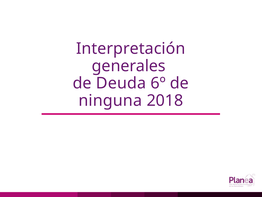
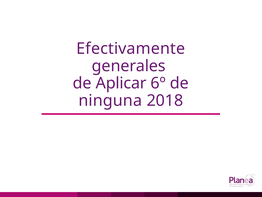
Interpretación: Interpretación -> Efectivamente (131, 48)
Deuda: Deuda -> Aplicar (121, 83)
